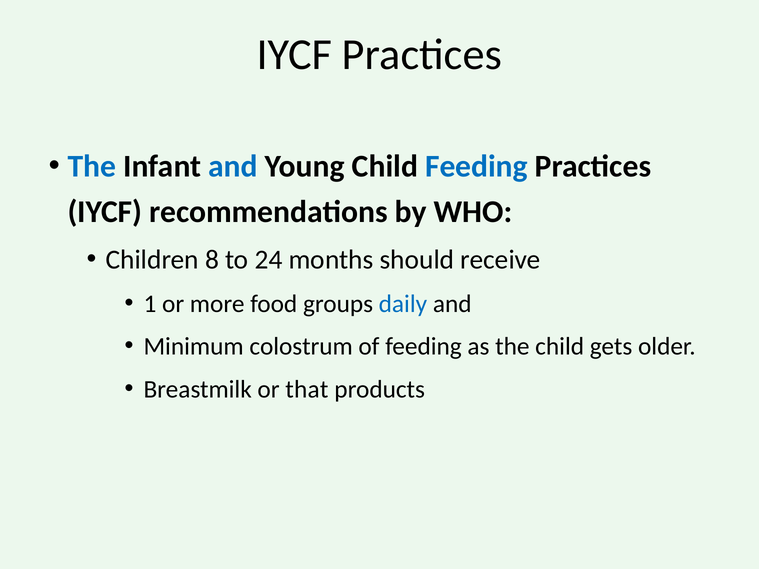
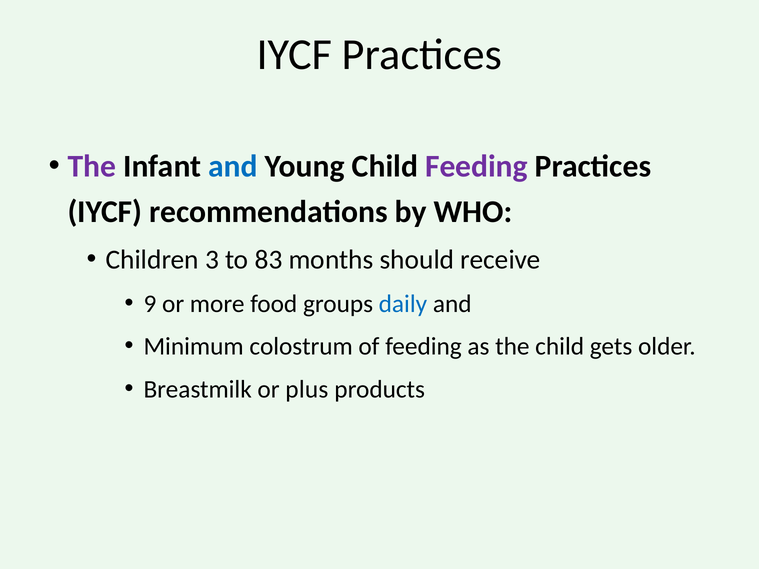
The colour: blue -> purple (92, 166)
Feeding colour: blue -> purple (476, 166)
8: 8 -> 3 (212, 260)
24: 24 -> 83 (269, 260)
1: 1 -> 9 (150, 304)
that: that -> plus (307, 389)
